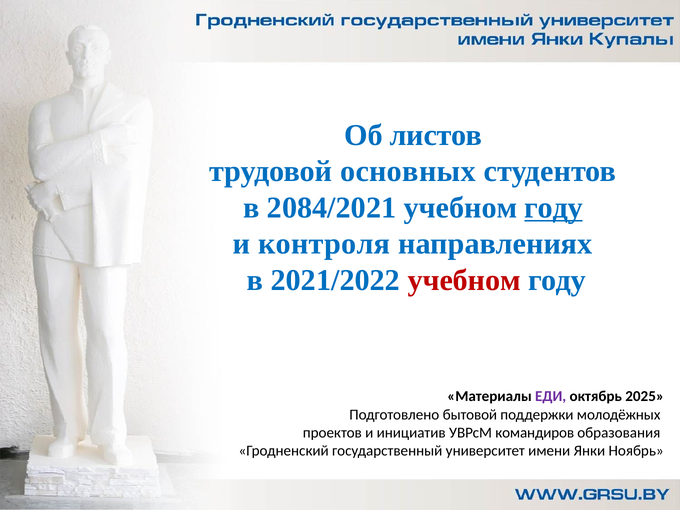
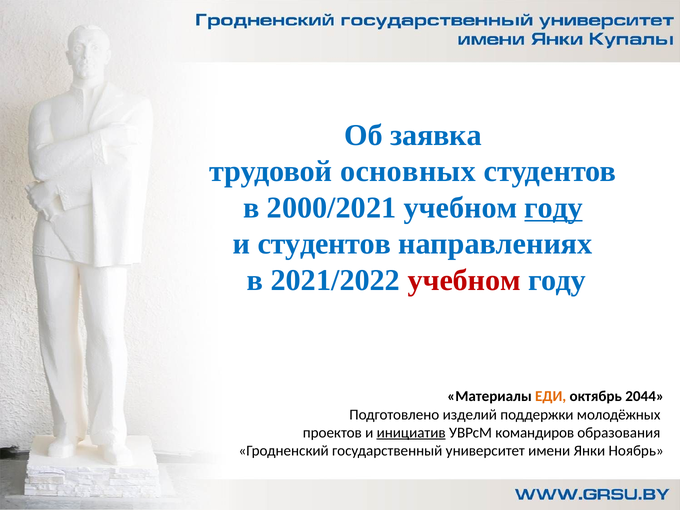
листов: листов -> заявка (436, 135)
2084/2021: 2084/2021 -> 2000/2021 (332, 208)
и контроля: контроля -> студентов (324, 244)
ЕДИ colour: purple -> orange (551, 396)
2025: 2025 -> 2044 (645, 396)
бытовой: бытовой -> изделий (470, 415)
инициатив underline: none -> present (411, 433)
